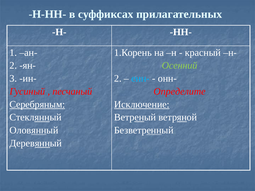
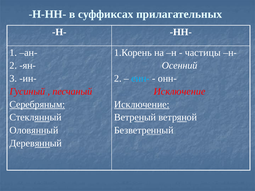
красный: красный -> частицы (203, 53)
Осенний colour: light green -> white (180, 66)
Определите: Определите -> Исключение (179, 92)
